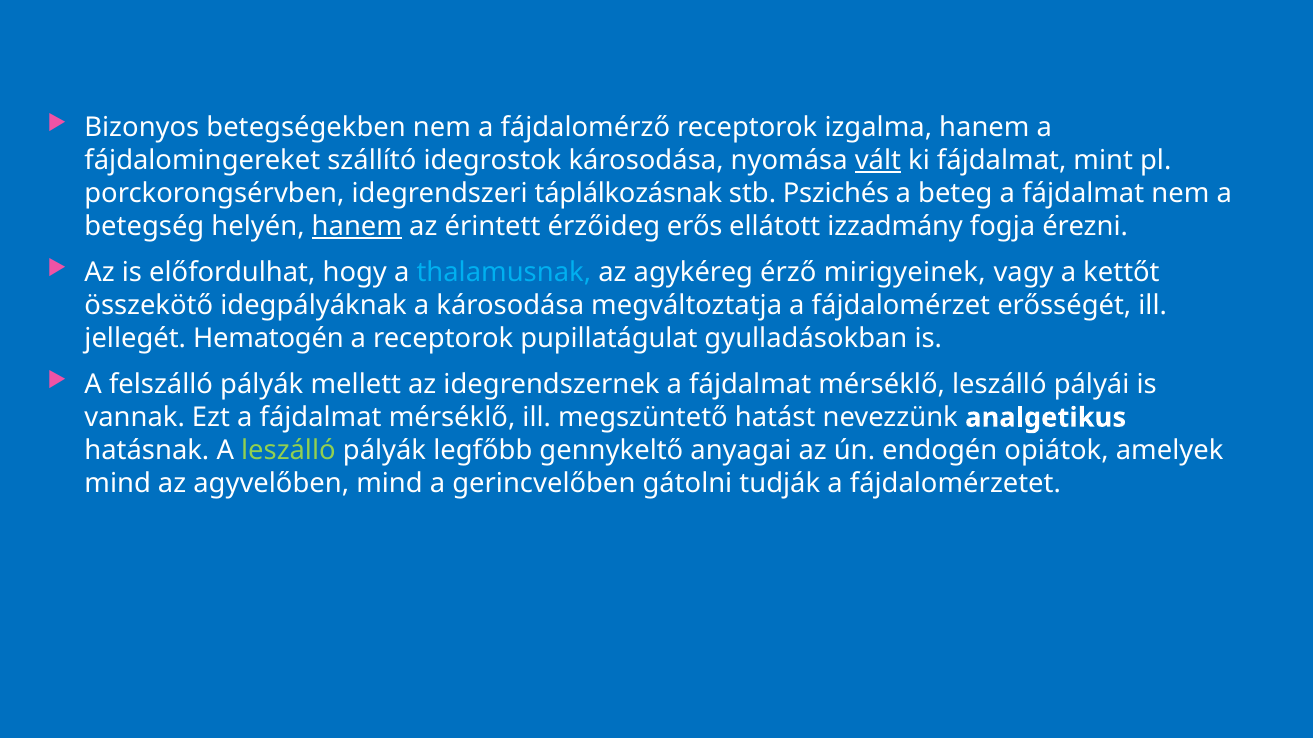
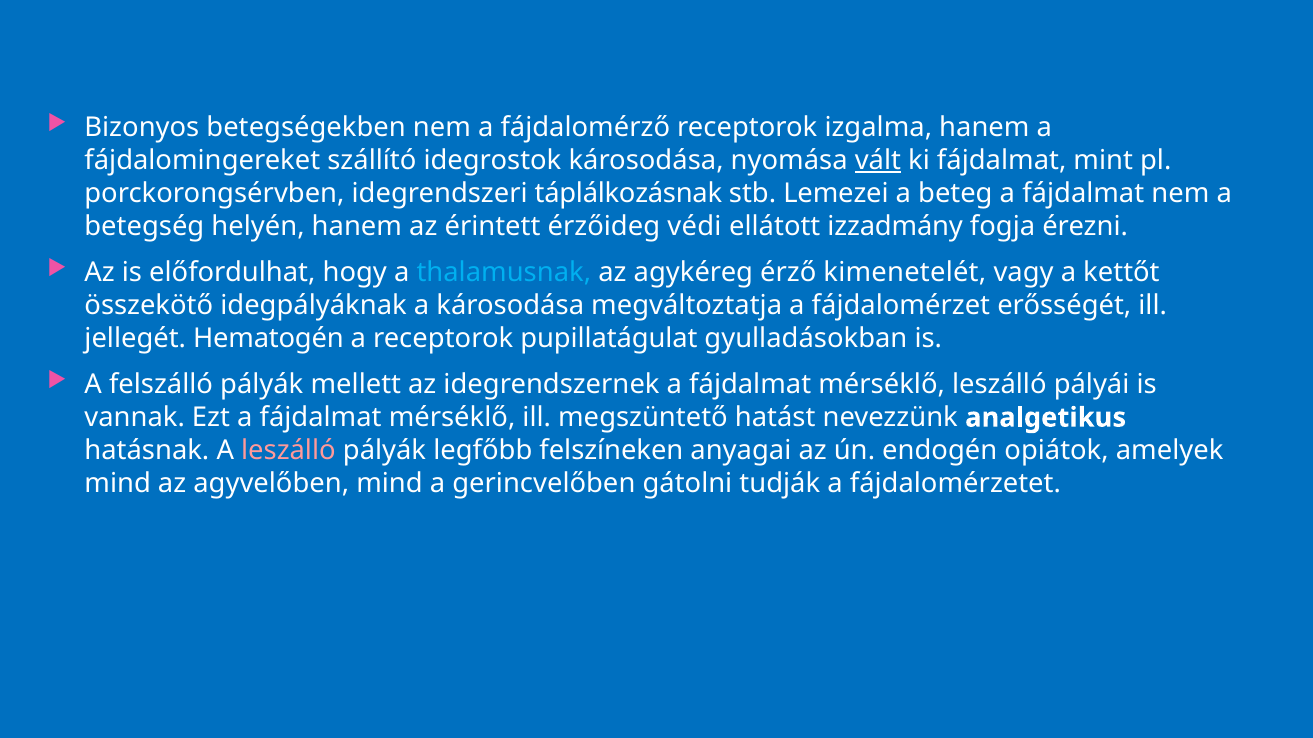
Pszichés: Pszichés -> Lemezei (836, 193)
hanem underline: present -> none (357, 226)
erős: erős -> védi (694, 226)
mirigyeinek: mirigyeinek -> kimenetelét (905, 273)
leszálló colour: light green -> pink (288, 451)
gennykeltő: gennykeltő -> felszíneken (611, 451)
